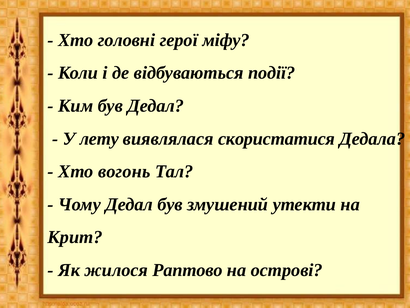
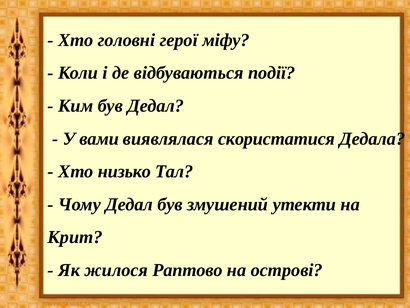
лету: лету -> вами (99, 138)
вогонь: вогонь -> низько (124, 171)
